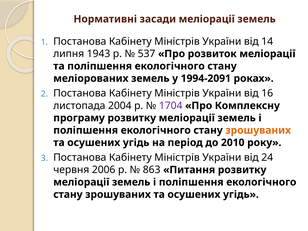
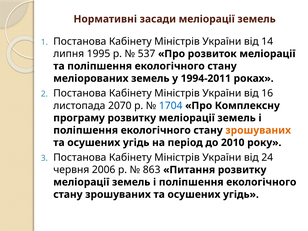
1943: 1943 -> 1995 (99, 54)
1994-2091: 1994-2091 -> 1994-2011 (206, 78)
2004: 2004 -> 2070 (120, 106)
1704 colour: purple -> blue (171, 106)
